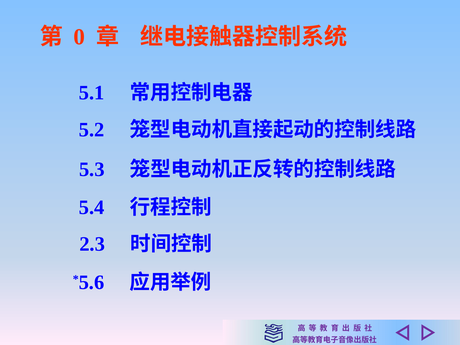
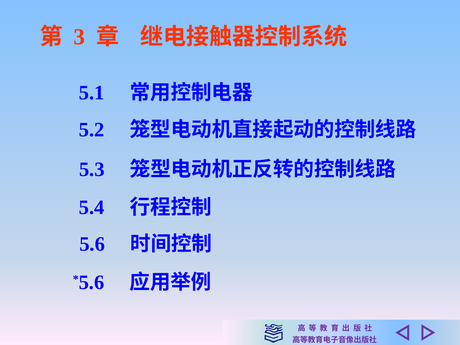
0: 0 -> 3 (79, 37)
2.3: 2.3 -> 5.6 (92, 244)
